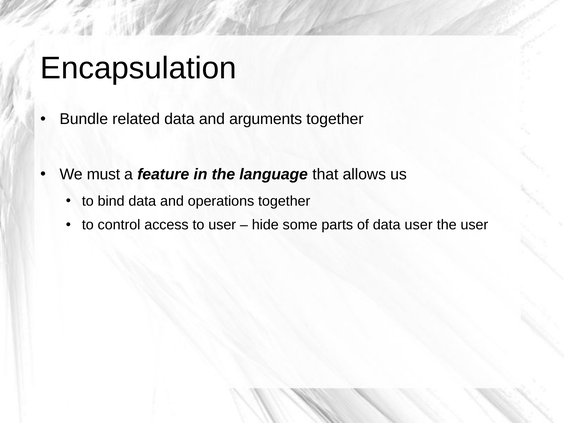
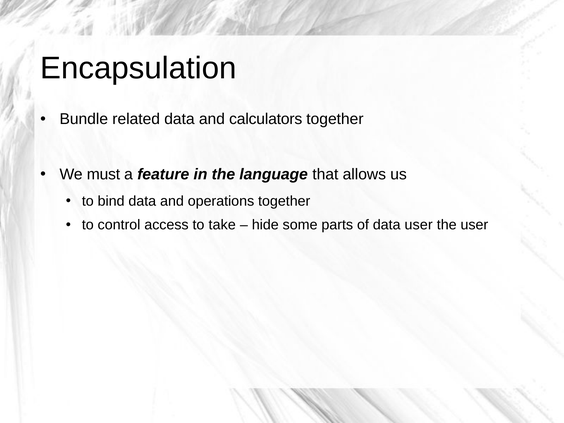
arguments: arguments -> calculators (266, 119)
to user: user -> take (222, 225)
